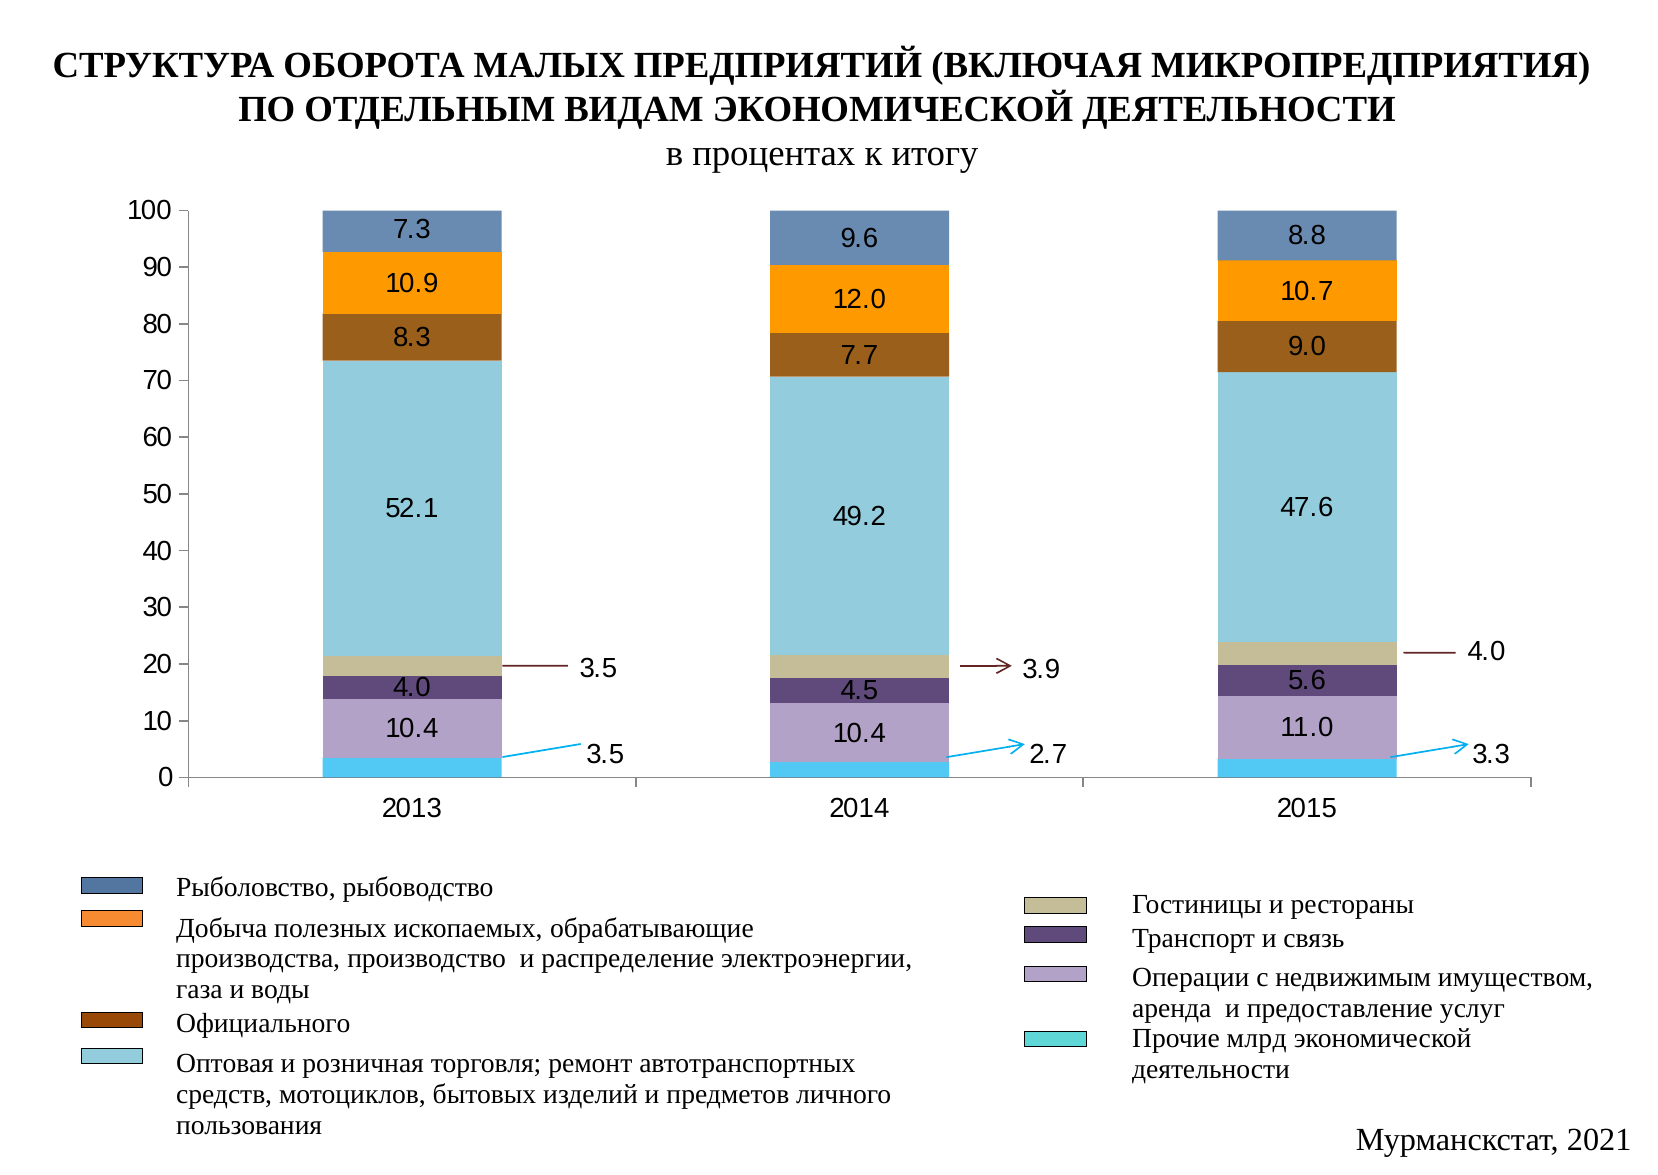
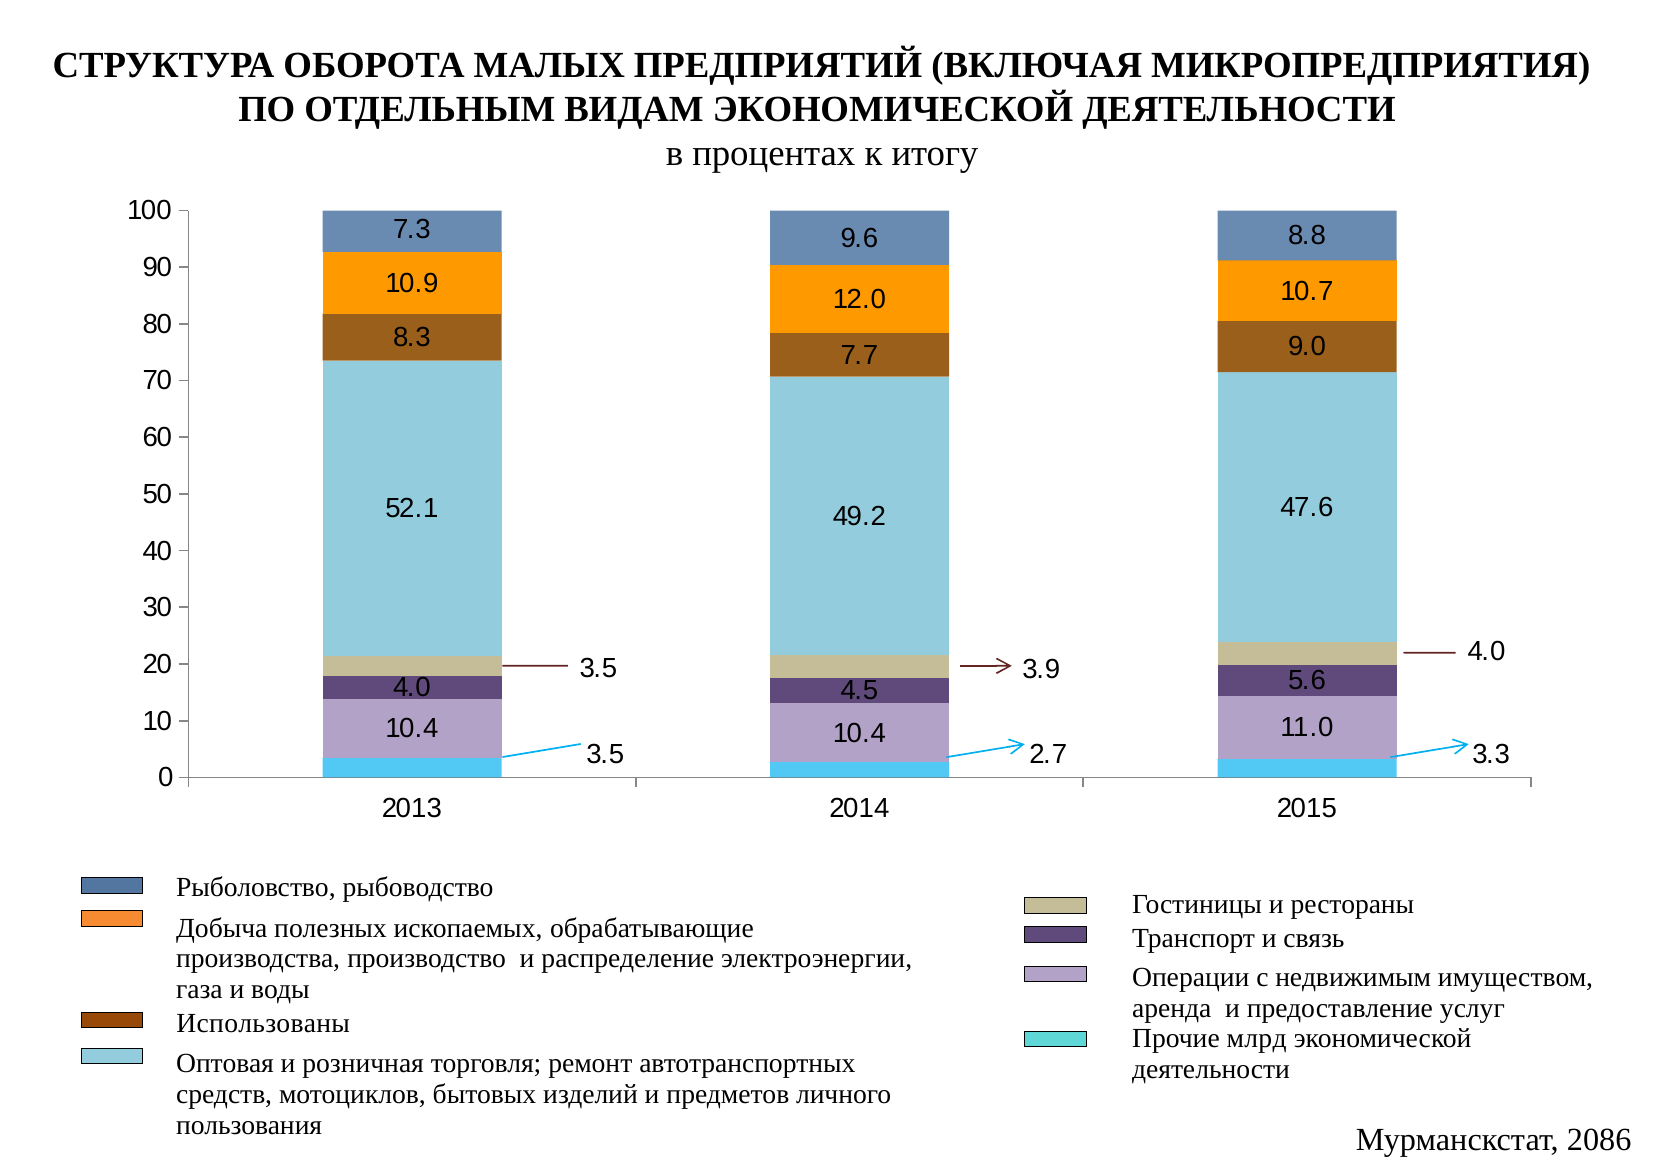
Официального: Официального -> Использованы (263, 1023)
2021: 2021 -> 2086 (1599, 1140)
